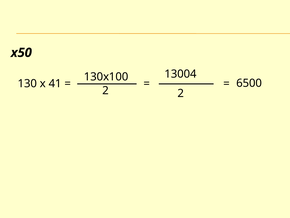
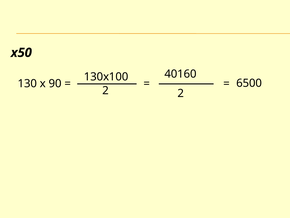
13004: 13004 -> 40160 (181, 74)
41: 41 -> 90 (55, 83)
